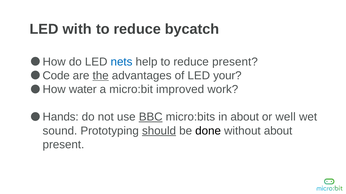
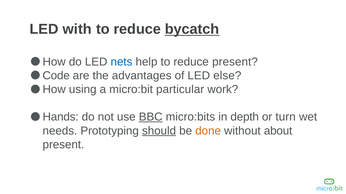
bycatch underline: none -> present (192, 29)
the underline: present -> none (101, 76)
your: your -> else (227, 76)
water: water -> using (83, 90)
improved: improved -> particular (180, 90)
in about: about -> depth (245, 117)
well: well -> turn (286, 117)
sound: sound -> needs (60, 131)
done colour: black -> orange (208, 131)
